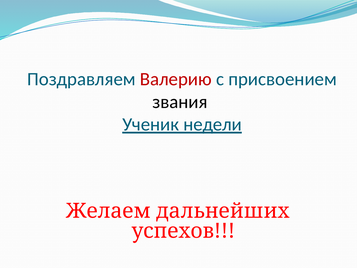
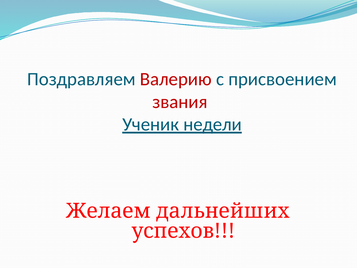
звания colour: black -> red (180, 102)
